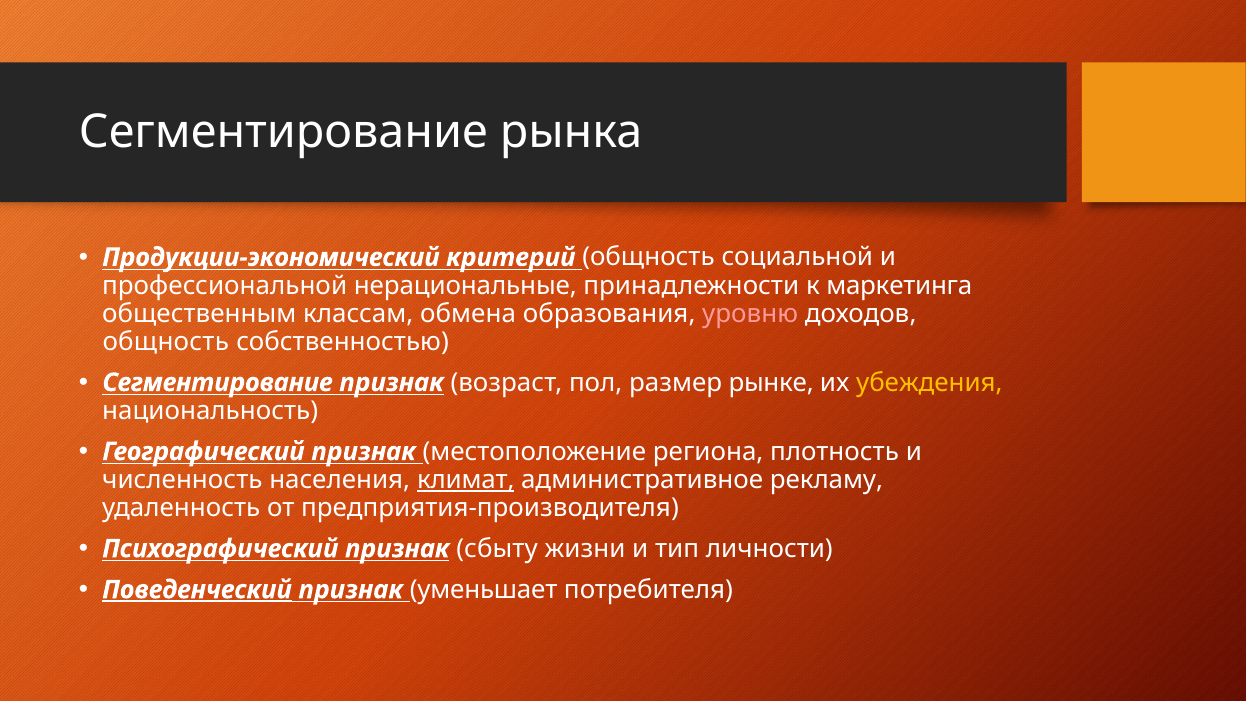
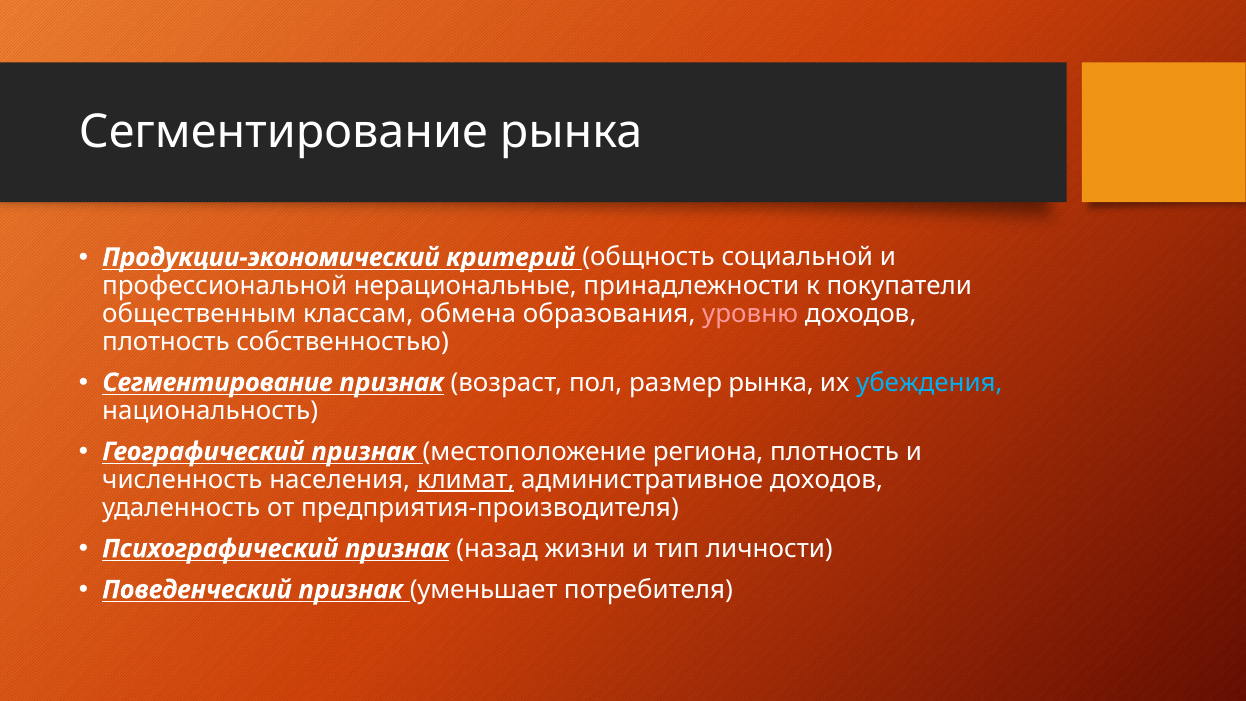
маркетинга: маркетинга -> покупатели (899, 285)
общность: общность -> плотность (166, 341)
размер рынке: рынке -> рынка (771, 382)
убеждения colour: yellow -> light blue (929, 382)
административное рекламу: рекламу -> доходов (826, 480)
сбыту: сбыту -> назад (497, 549)
Поведенческий underline: present -> none (197, 590)
